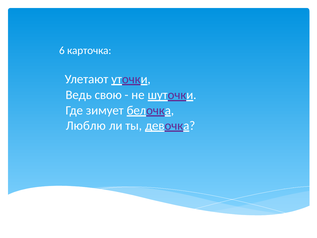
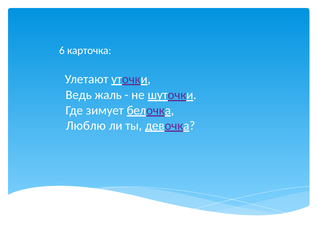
свою: свою -> жаль (108, 95)
